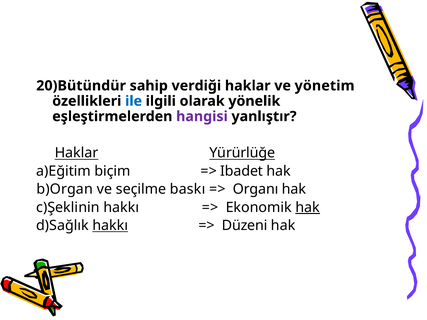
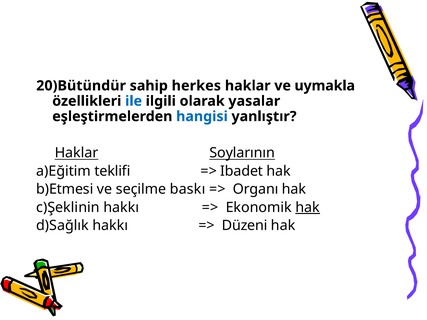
verdiği: verdiği -> herkes (196, 86)
yönetim: yönetim -> uymakla (325, 86)
yönelik: yönelik -> yasalar (254, 101)
hangisi colour: purple -> blue (202, 117)
Yürürlüğe: Yürürlüğe -> Soylarının (242, 153)
biçim: biçim -> teklifi (112, 171)
b)Organ: b)Organ -> b)Etmesi (65, 189)
hakkı underline: present -> none (110, 226)
